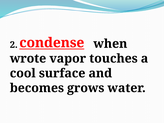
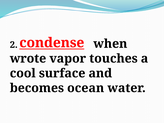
grows: grows -> ocean (86, 88)
